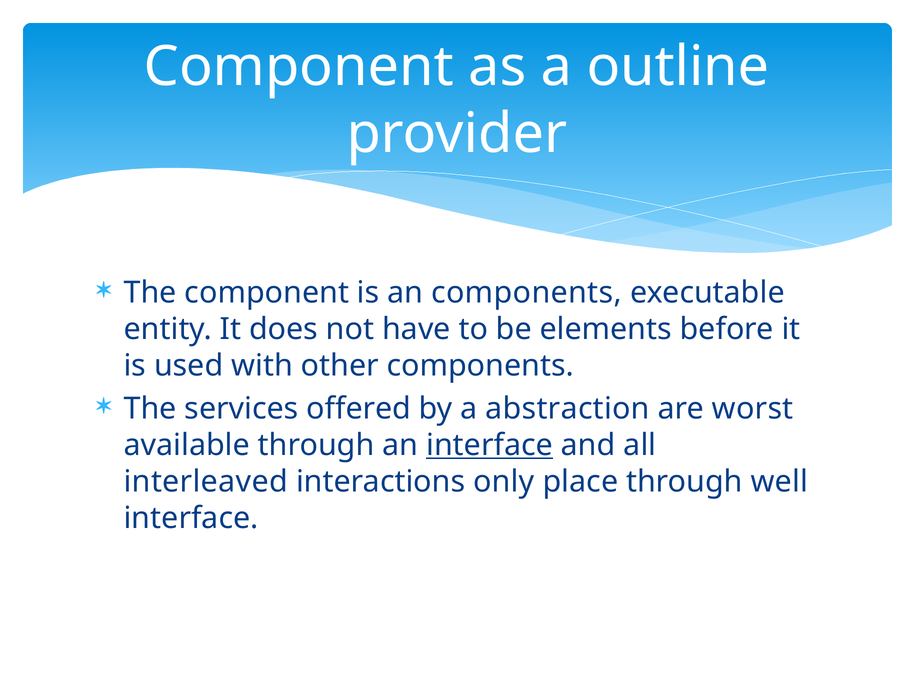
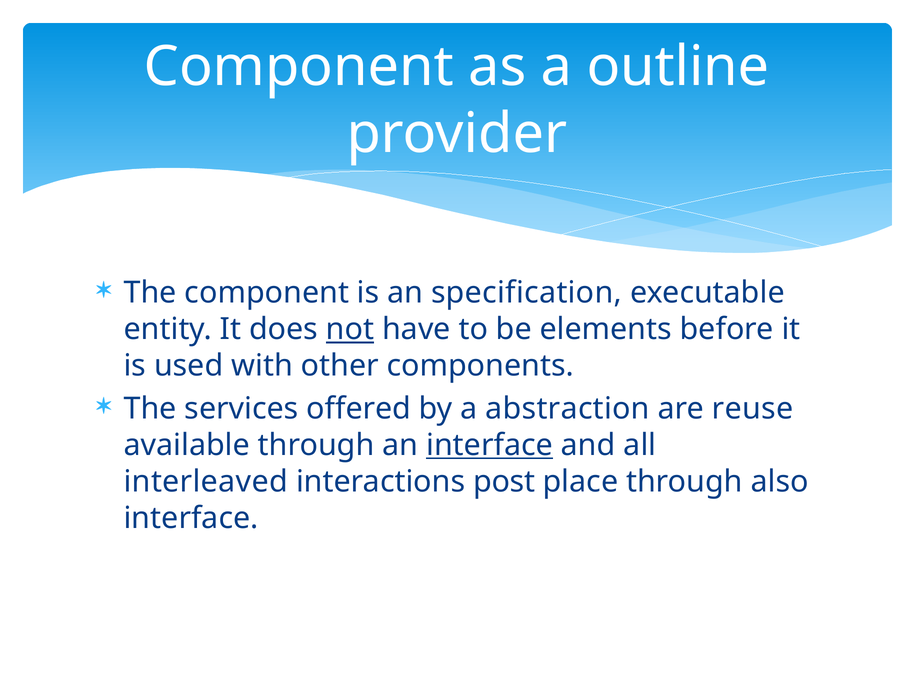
an components: components -> specification (527, 292)
not underline: none -> present (350, 329)
worst: worst -> reuse (753, 408)
only: only -> post (504, 481)
well: well -> also (780, 481)
